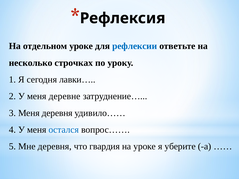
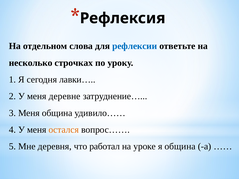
отдельном уроке: уроке -> слова (81, 46)
Меня деревня: деревня -> община (57, 113)
остался colour: blue -> orange (64, 130)
гвардия: гвардия -> работал (105, 147)
я уберите: уберите -> община (180, 147)
